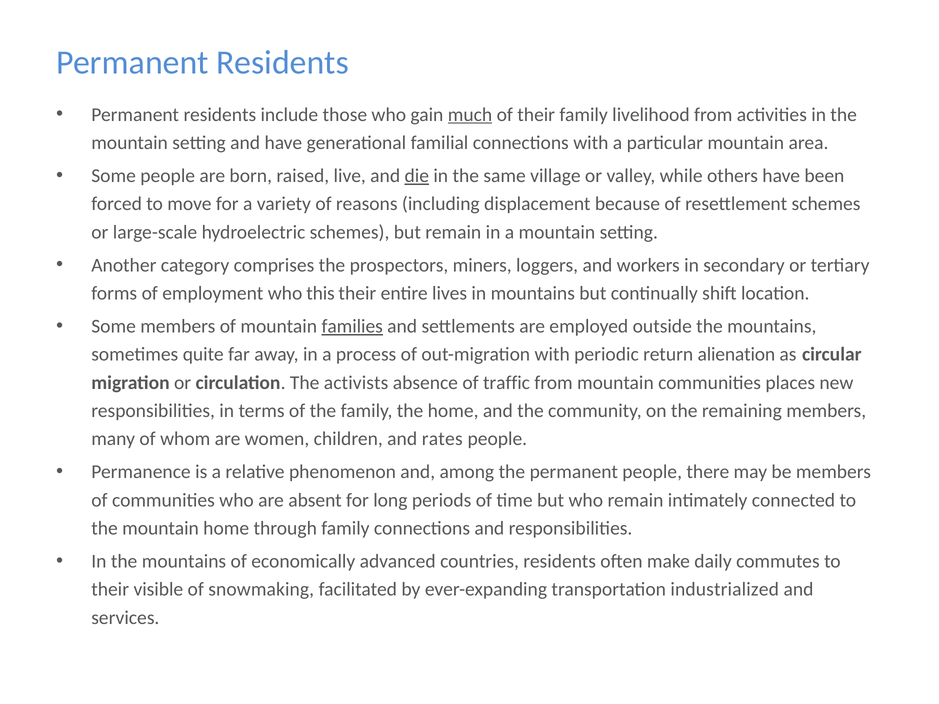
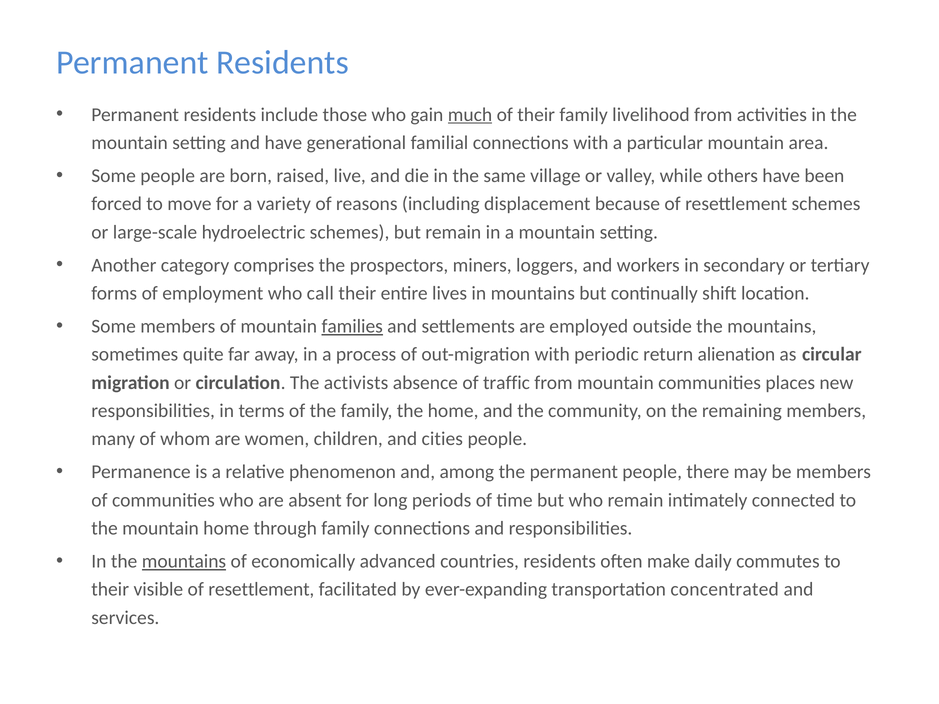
die underline: present -> none (417, 176)
this: this -> call (320, 293)
rates: rates -> cities (442, 439)
mountains underline: none -> present (184, 562)
snowmaking: snowmaking -> resettlement (261, 590)
industrialized: industrialized -> concentrated (725, 590)
